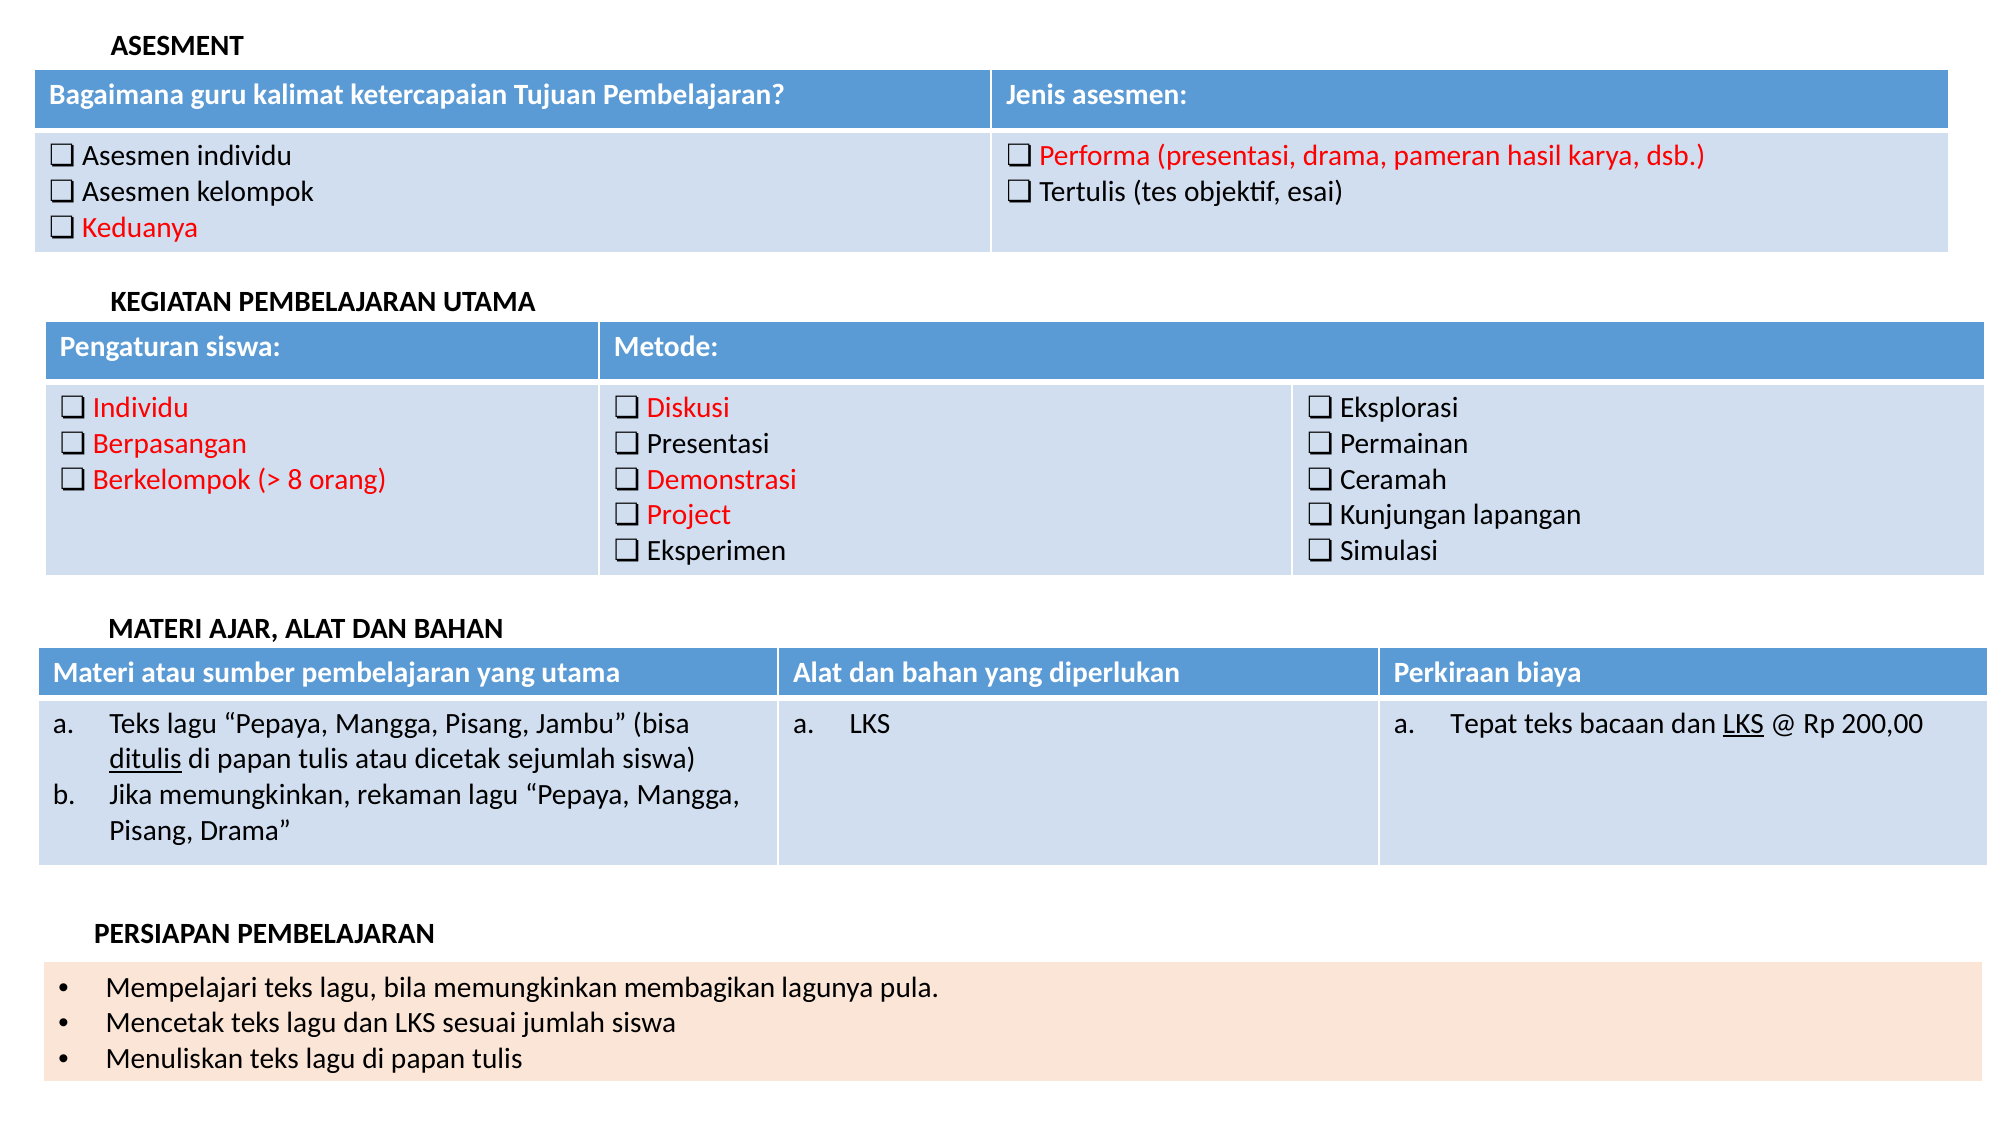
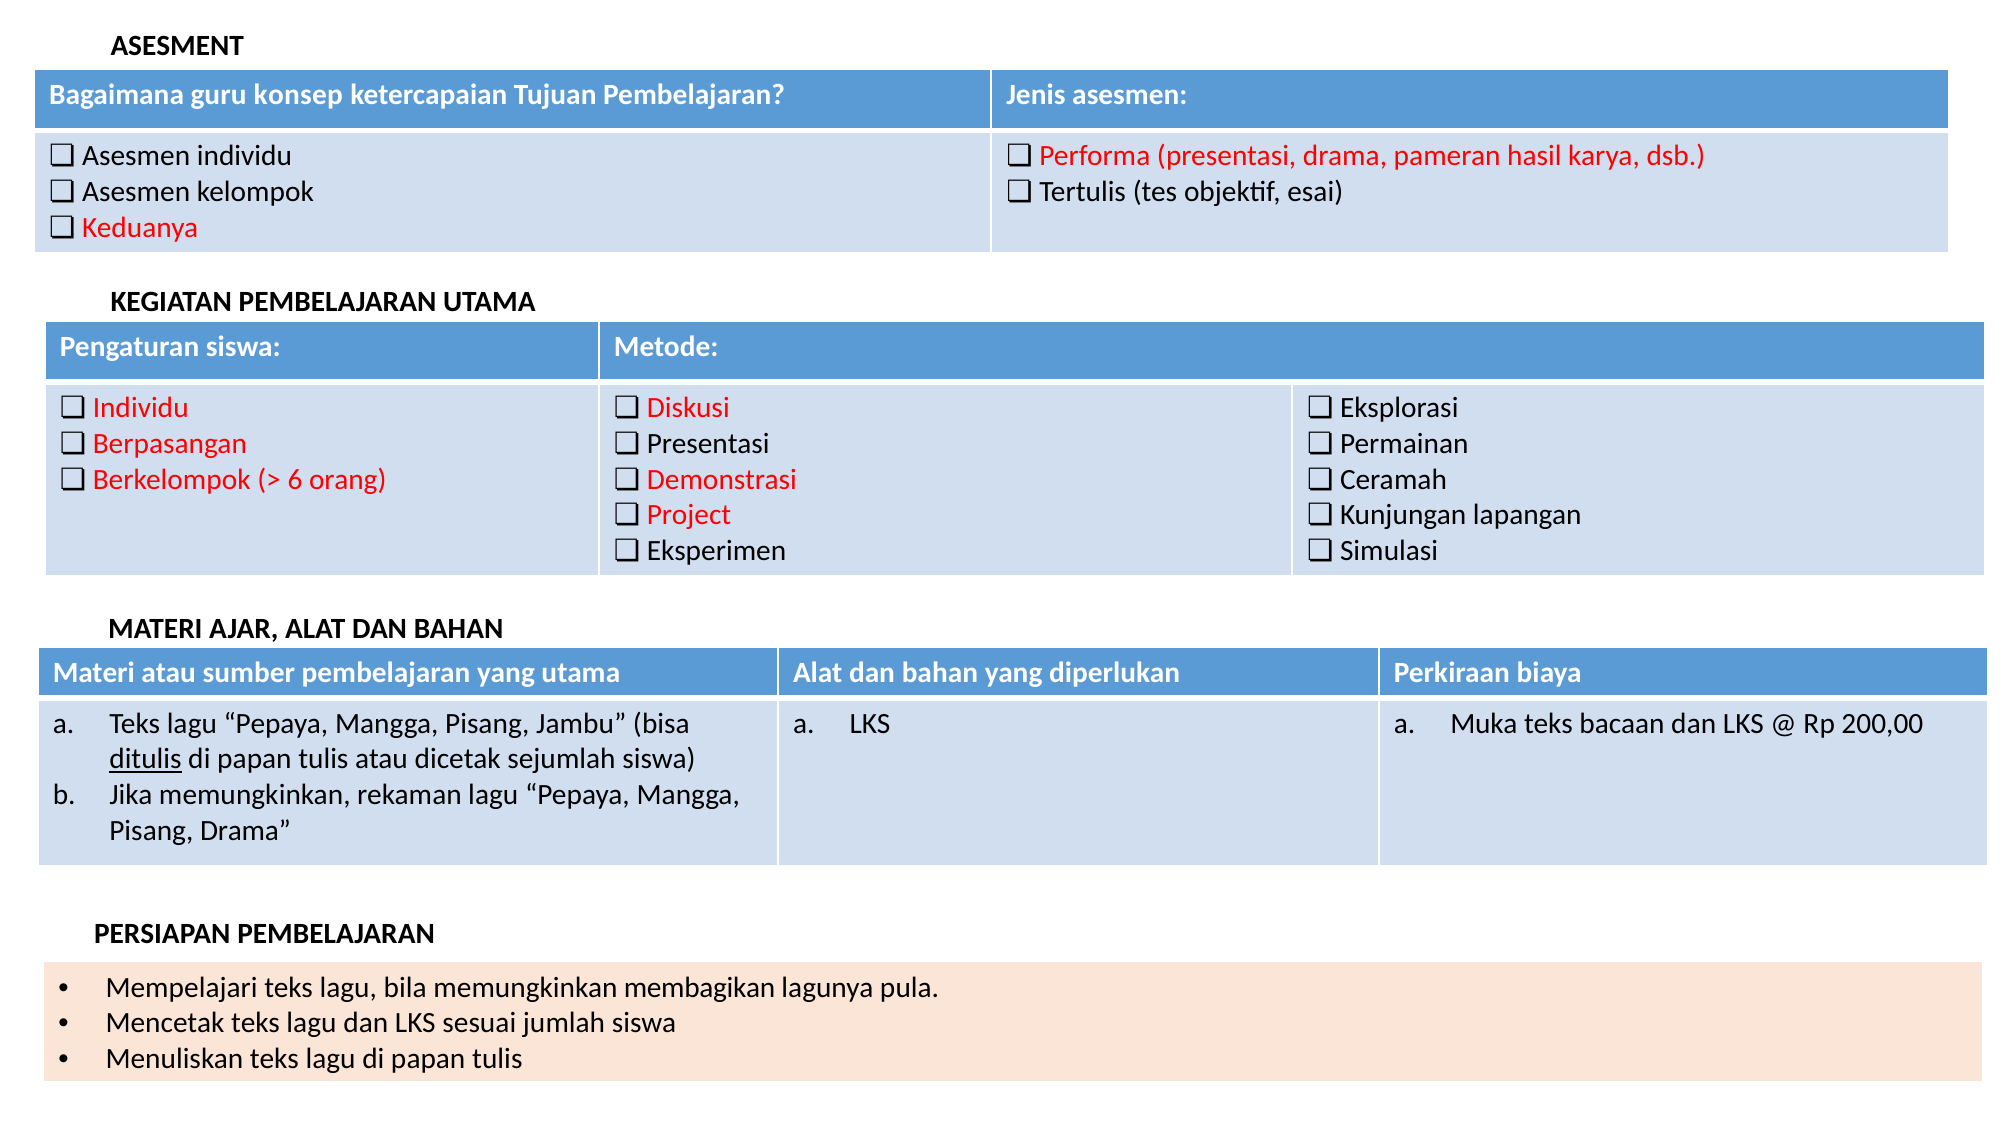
kalimat: kalimat -> konsep (298, 95)
8: 8 -> 6 (295, 479)
Tepat: Tepat -> Muka (1484, 723)
LKS underline: present -> none (1743, 723)
